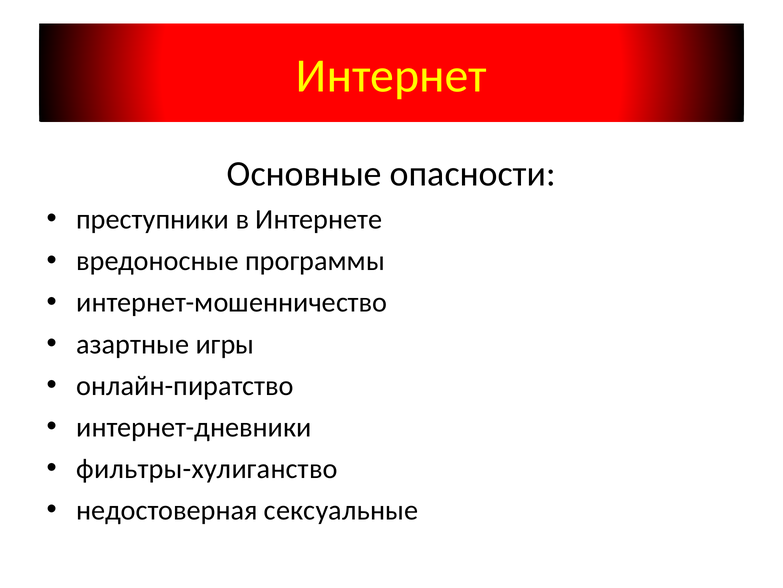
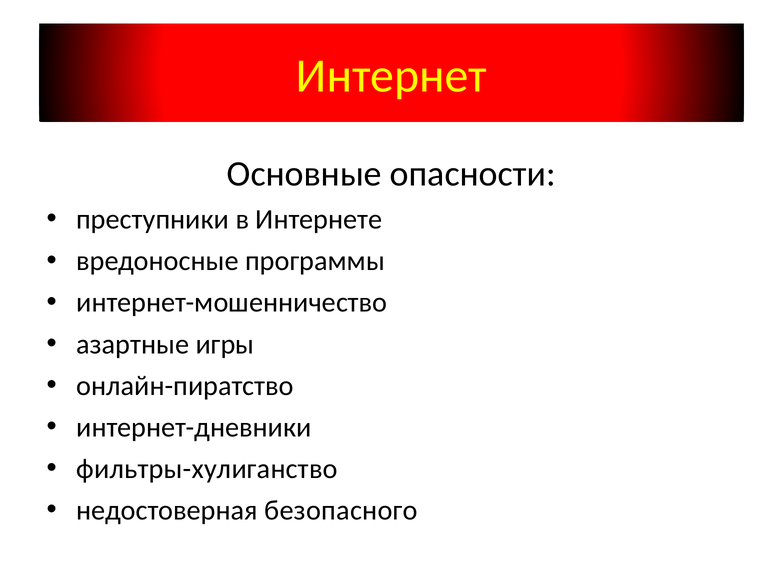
сексуальные: сексуальные -> безопасного (341, 510)
